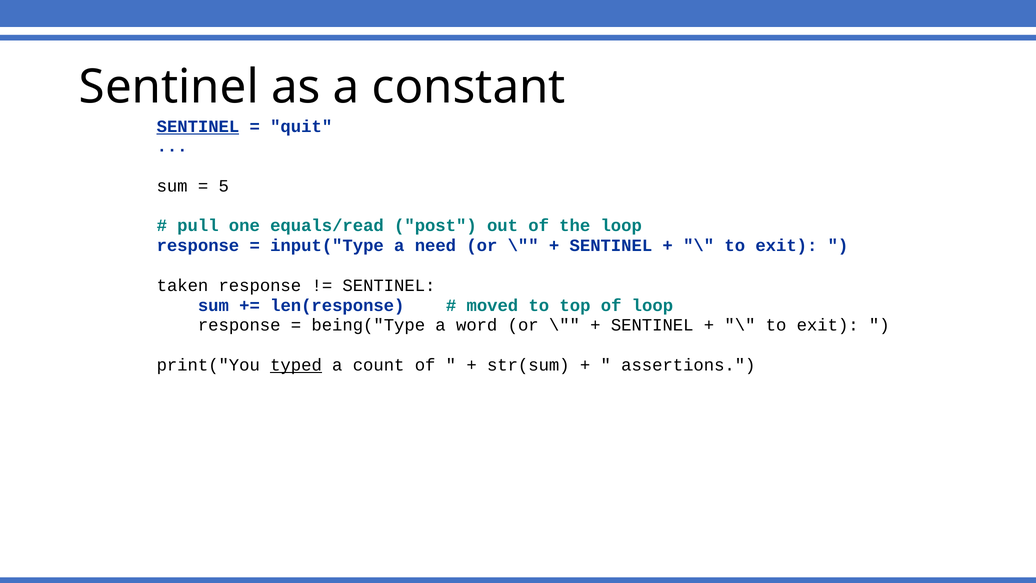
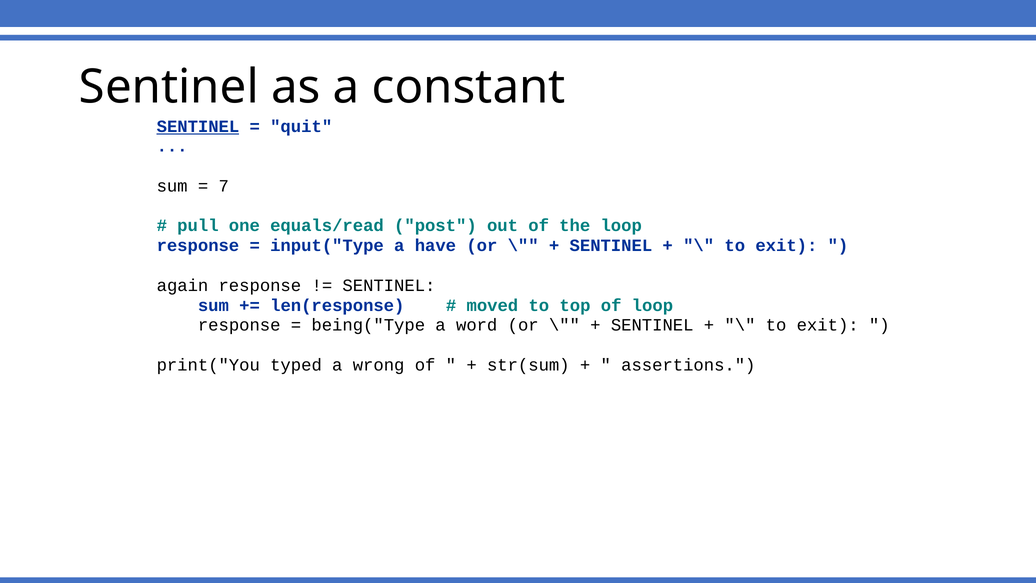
5: 5 -> 7 (224, 186)
need: need -> have (435, 246)
taken: taken -> again (183, 285)
typed underline: present -> none (296, 365)
count: count -> wrong (379, 365)
